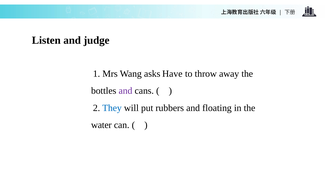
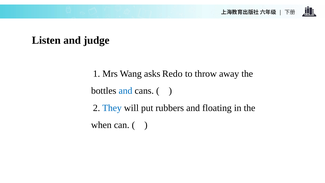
Have: Have -> Redo (172, 74)
and colour: purple -> blue (125, 91)
water: water -> when (101, 125)
